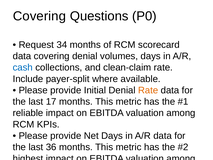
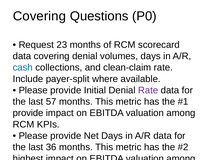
34: 34 -> 23 (62, 45)
Rate colour: orange -> purple (148, 90)
17: 17 -> 57 (51, 101)
reliable: reliable -> provide (28, 113)
